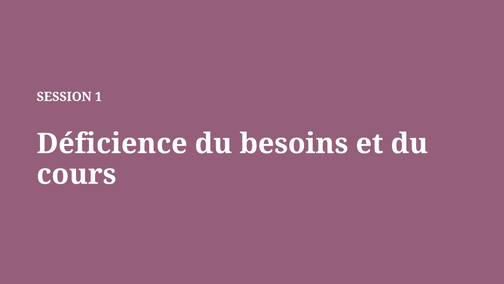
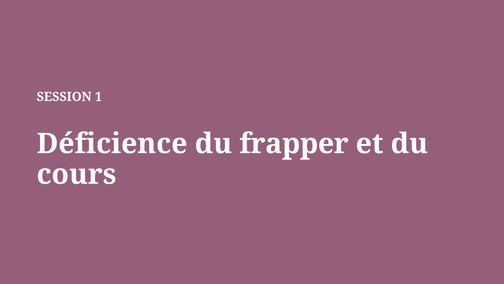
besoins: besoins -> frapper (294, 144)
